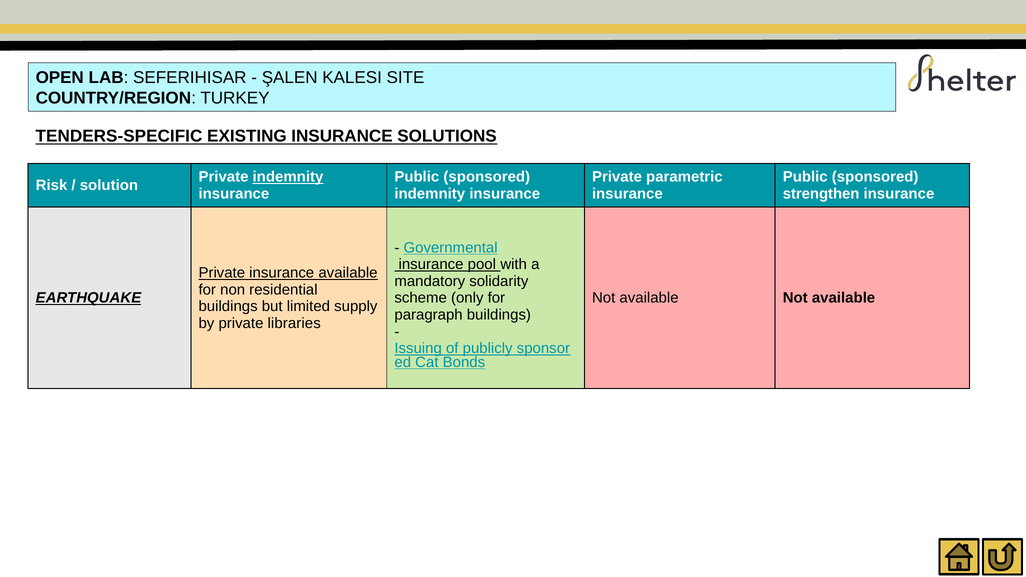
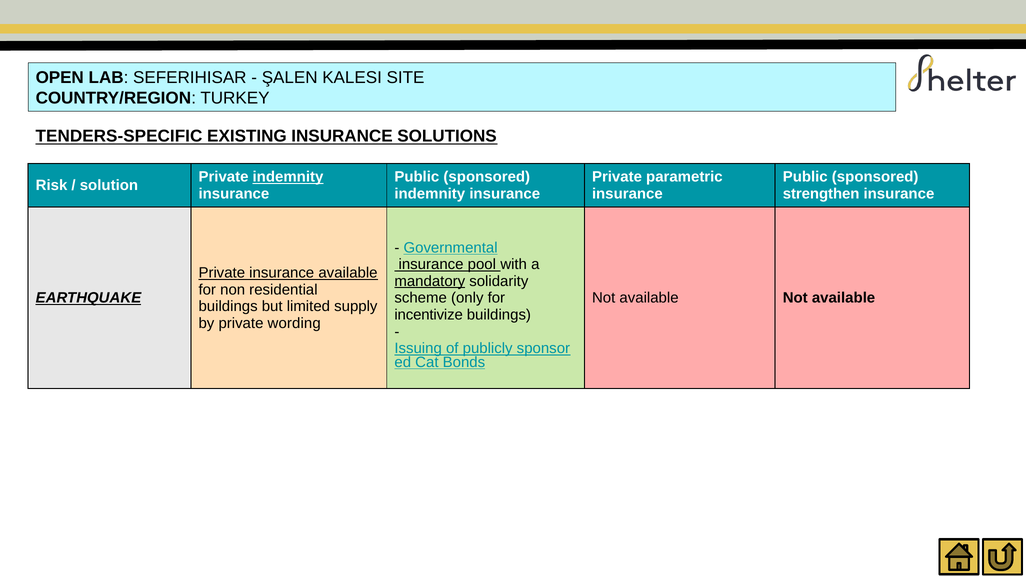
mandatory underline: none -> present (430, 281)
paragraph: paragraph -> incentivize (429, 315)
libraries: libraries -> wording (294, 323)
